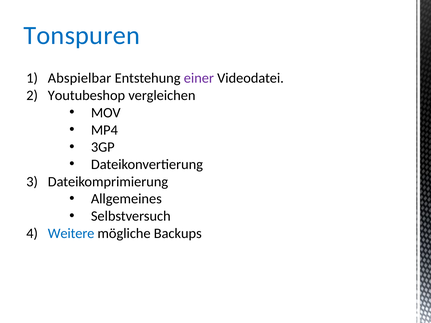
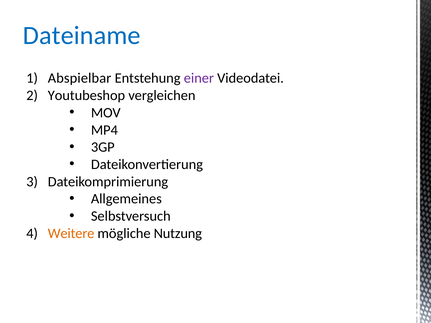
Tonspuren: Tonspuren -> Dateiname (82, 35)
Weitere colour: blue -> orange (71, 233)
Backups: Backups -> Nutzung (178, 233)
